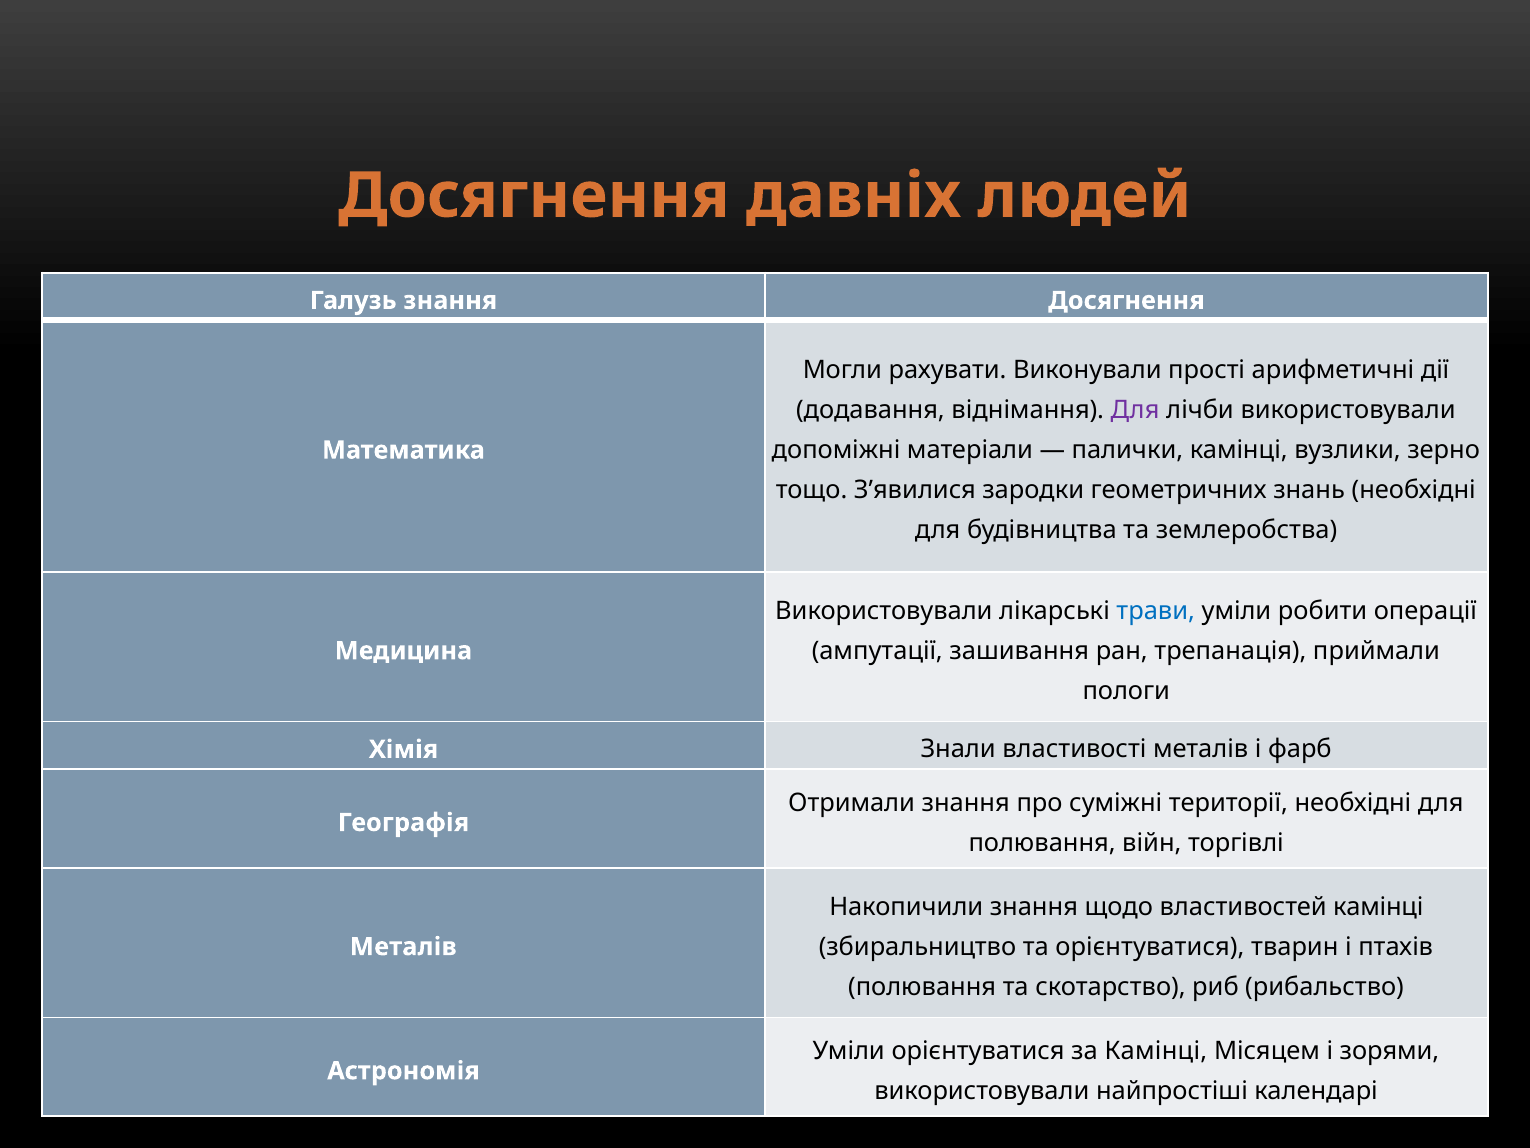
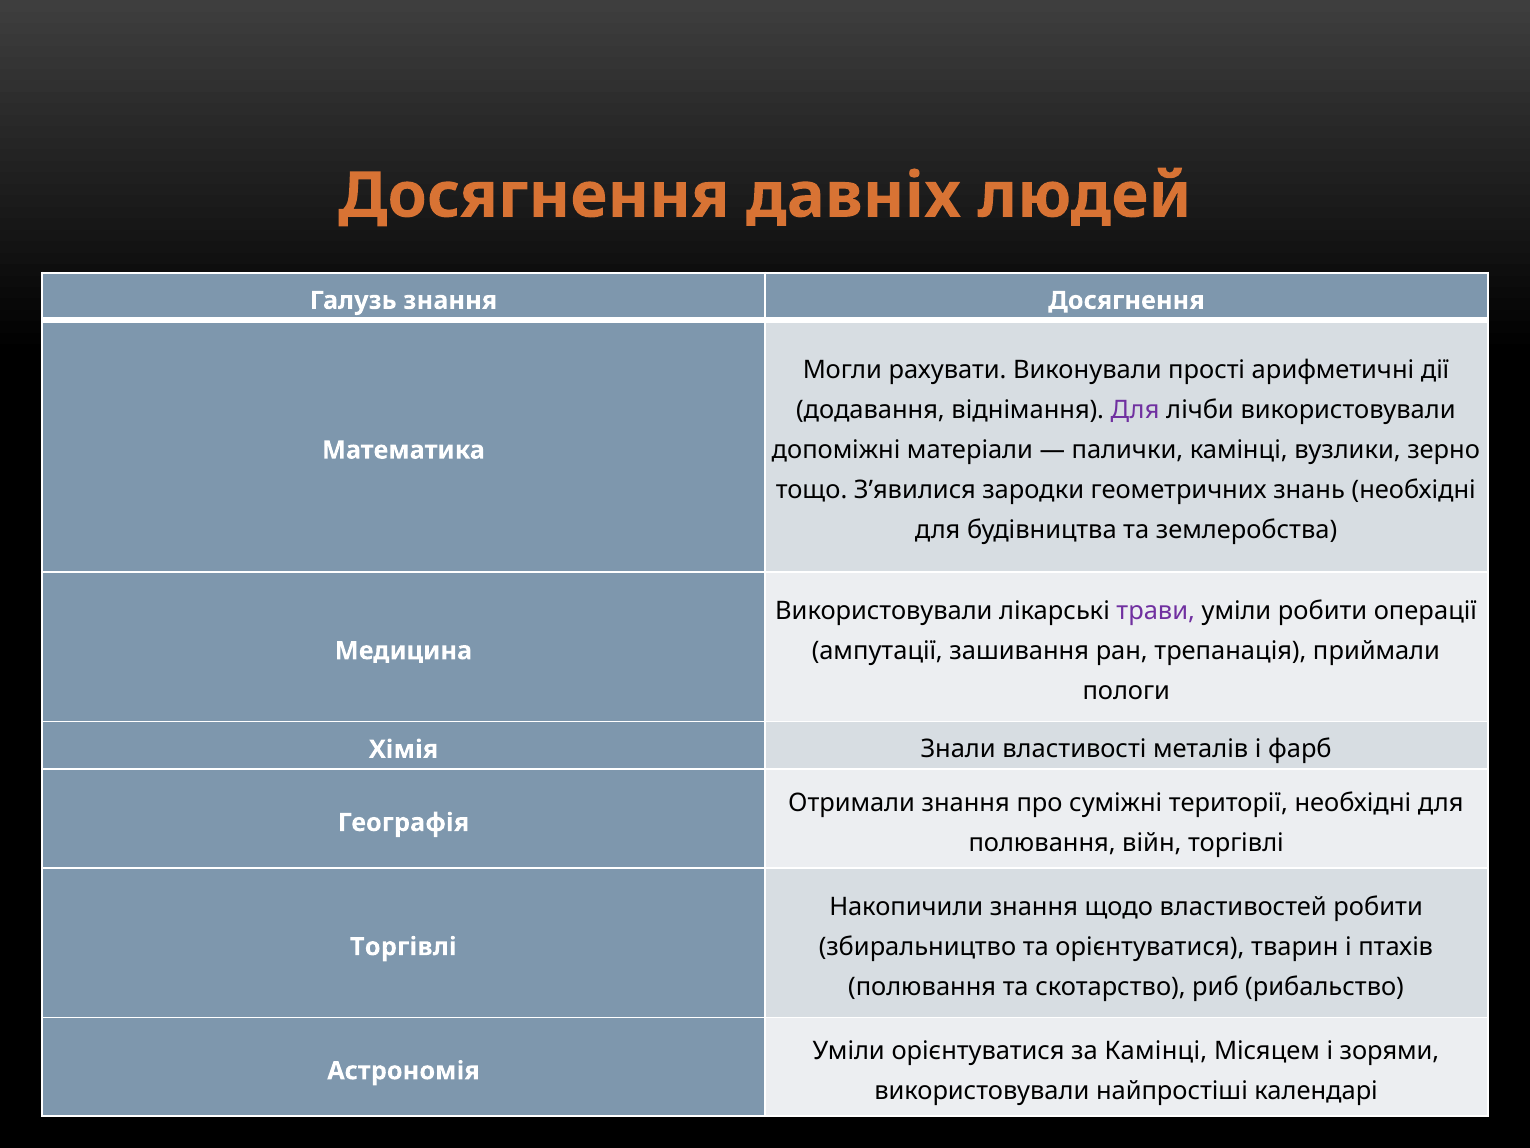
трави colour: blue -> purple (1156, 611)
властивостей камінці: камінці -> робити (1378, 907)
Металів: Металів -> Торгівлі (403, 946)
